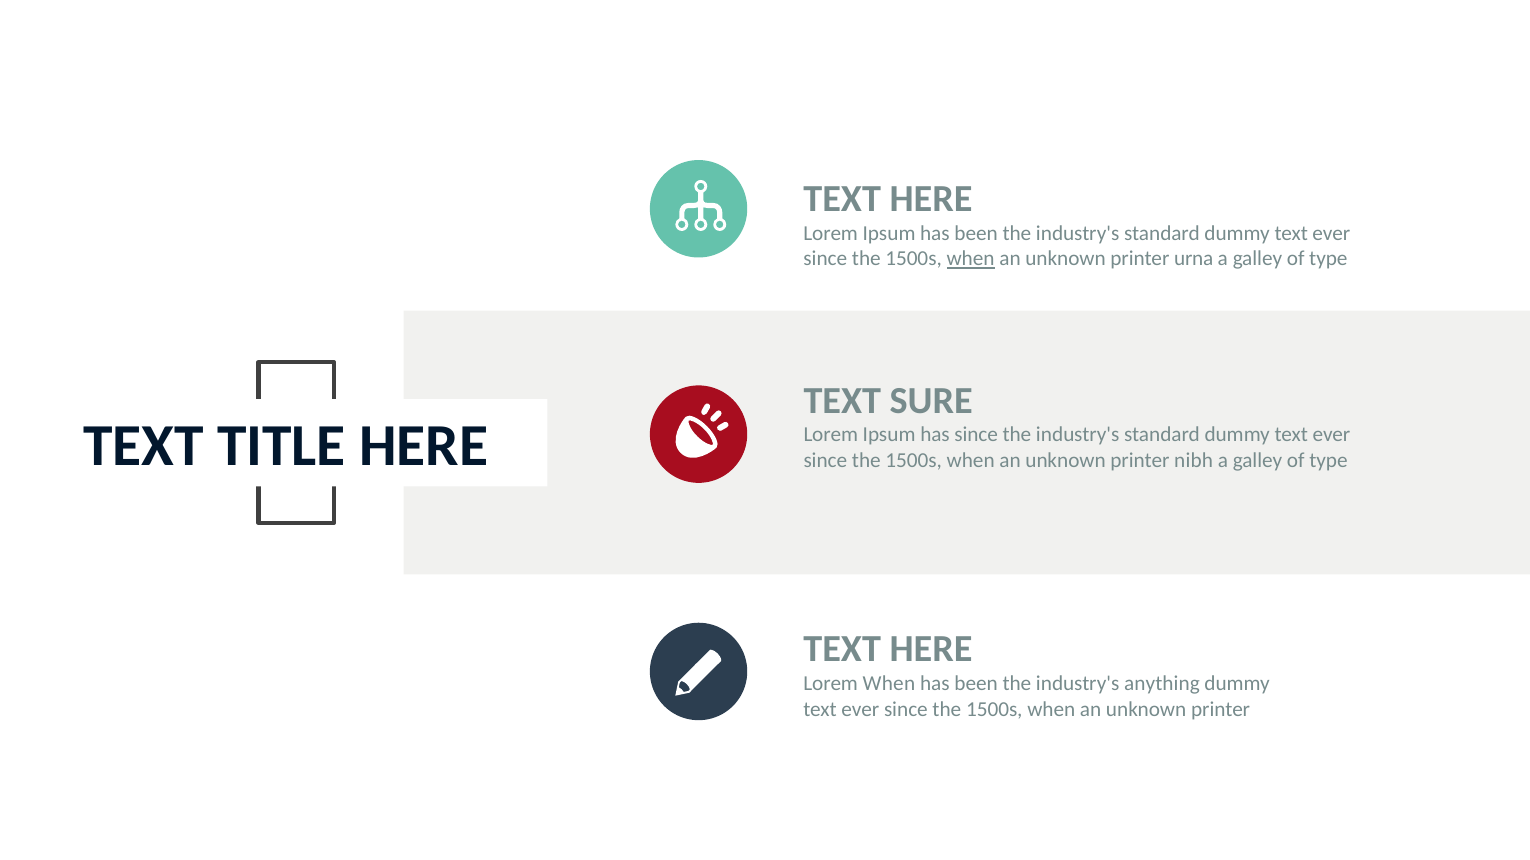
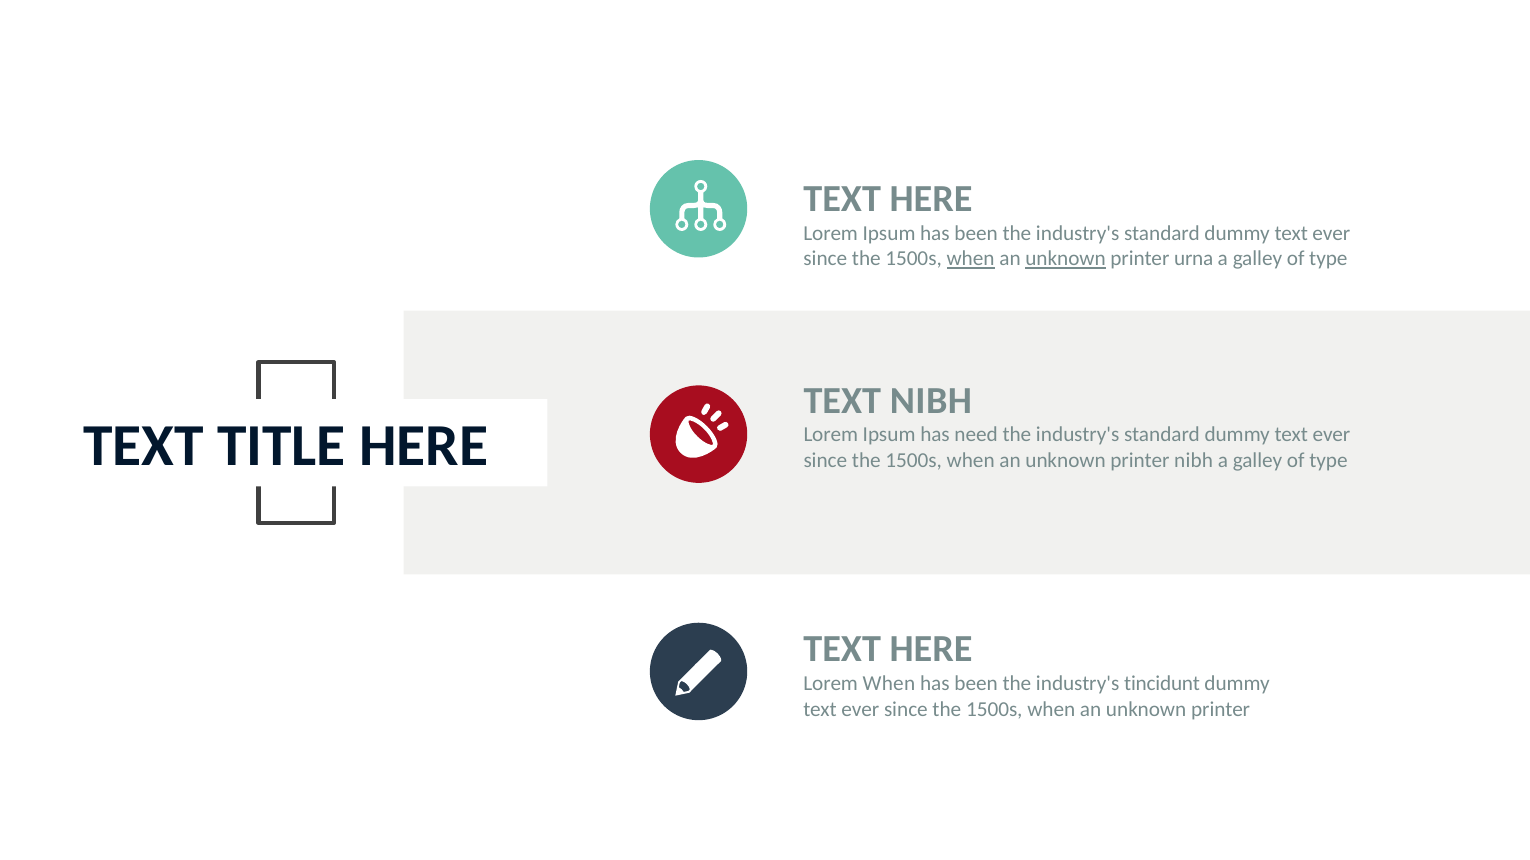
unknown underline: none -> present (1066, 259)
TEXT SURE: SURE -> NIBH (931, 401)
has since: since -> need (976, 435)
anything: anything -> tincidunt (1162, 684)
